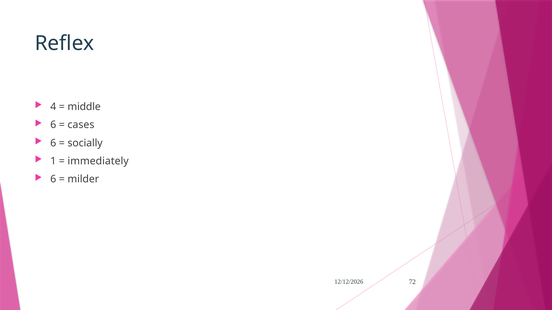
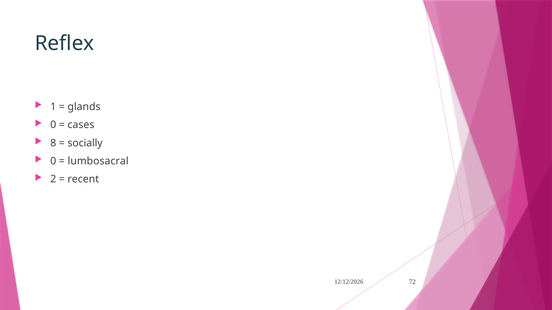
4: 4 -> 1 (53, 107)
middle: middle -> glands (84, 107)
6: 6 -> 0 (53, 125)
6: 6 -> 8 (53, 143)
1: 1 -> 0 (53, 161)
immediately: immediately -> lumbosacral (98, 161)
6: 6 -> 2 (53, 180)
milder: milder -> recent (83, 180)
